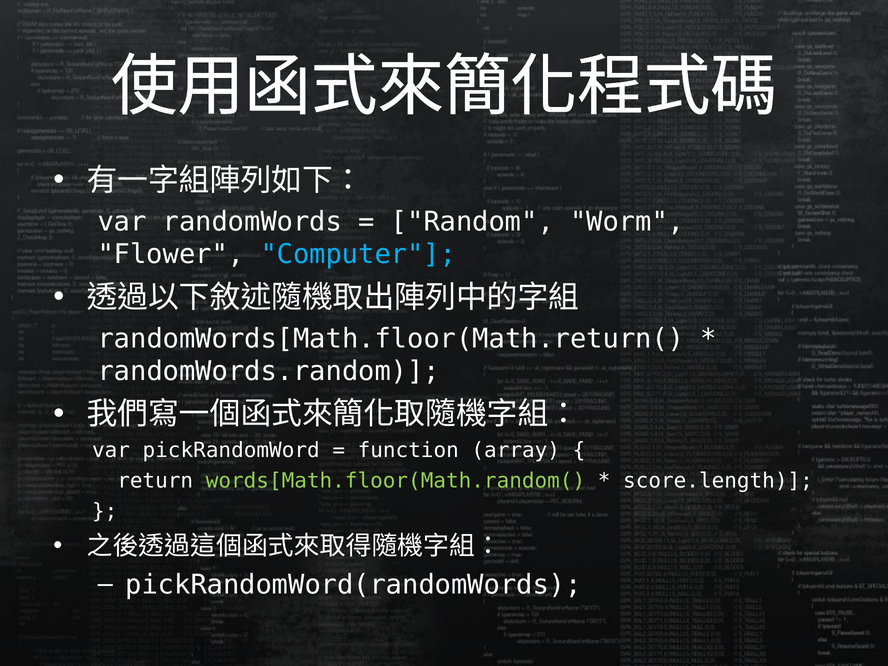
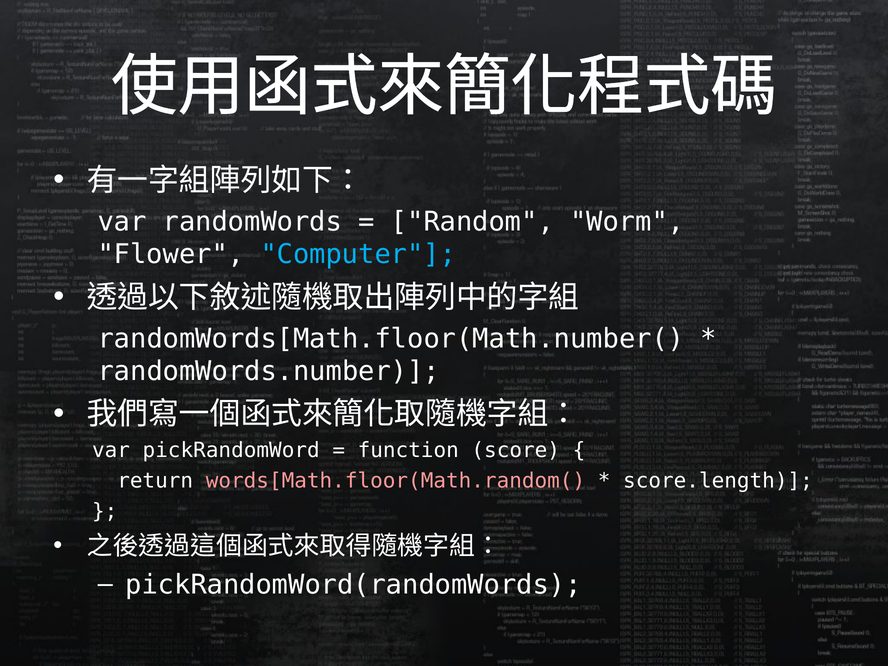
randomWords[Math.floor(Math.return(: randomWords[Math.floor(Math.return( -> randomWords[Math.floor(Math.number( (391, 339)
randomWords.random: randomWords.random -> randomWords.number (269, 371)
array: array -> score (516, 450)
words[Math.floor(Math.random( colour: light green -> pink (395, 481)
